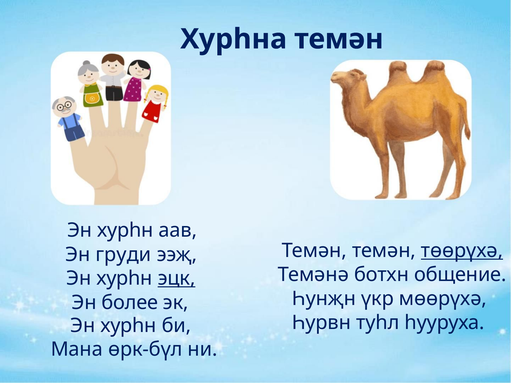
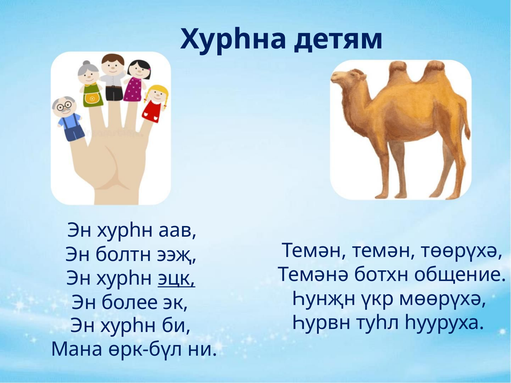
Хурһна темән: темән -> детям (339, 39)
төөрүхә underline: present -> none (462, 251)
груди: груди -> болтн (124, 255)
